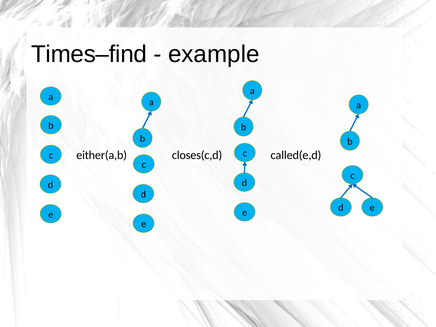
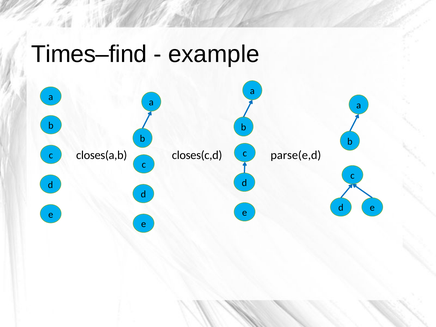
called(e,d: called(e,d -> parse(e,d (296, 155)
either(a,b: either(a,b -> closes(a,b (102, 155)
